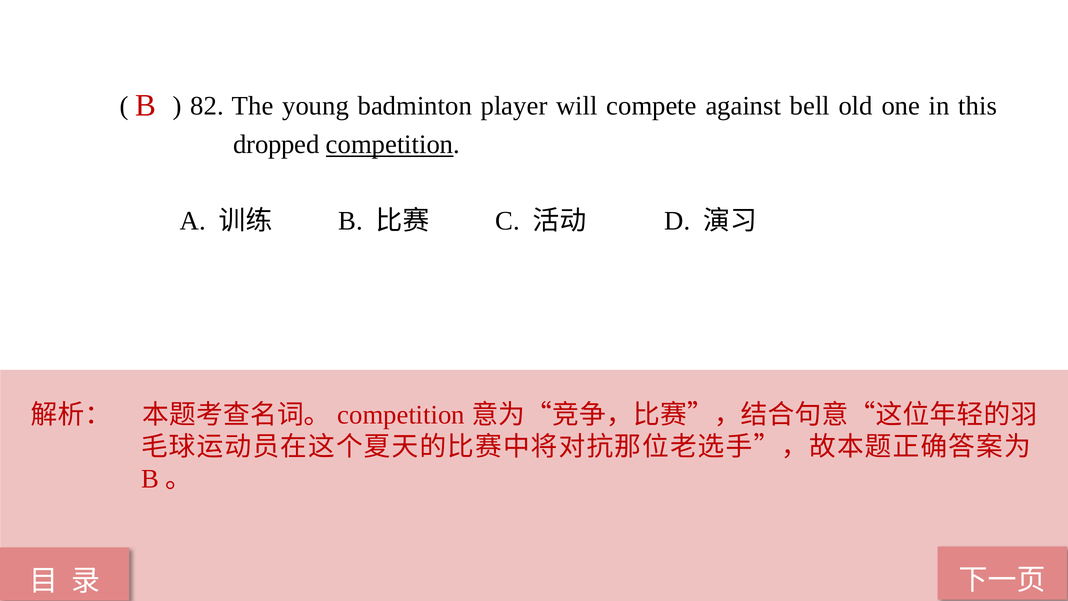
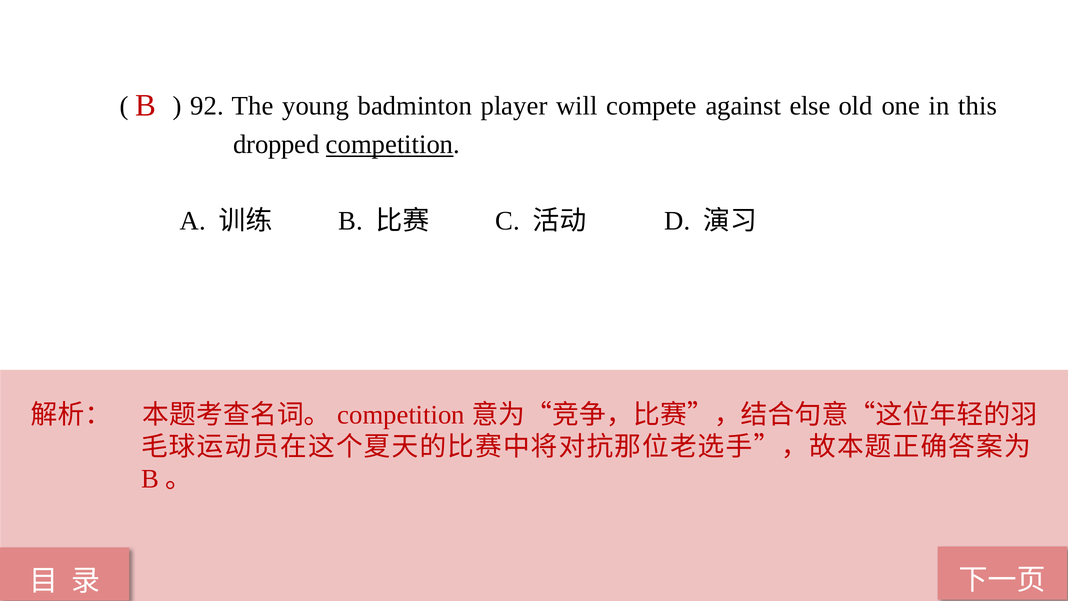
82: 82 -> 92 (207, 106)
bell: bell -> else (810, 106)
